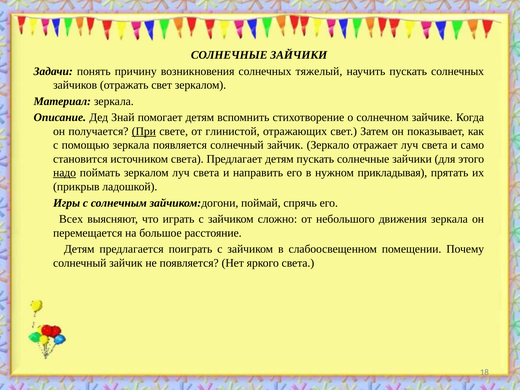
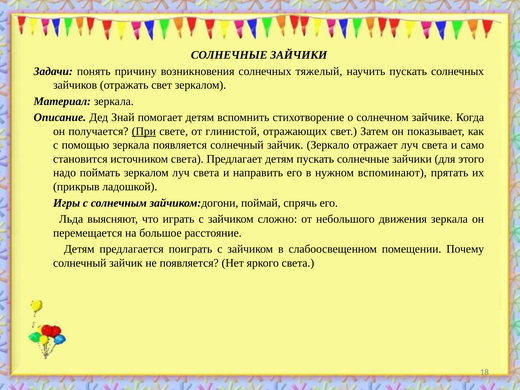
надо underline: present -> none (65, 173)
прикладывая: прикладывая -> вспоминают (392, 173)
Всех: Всех -> Льда (71, 219)
